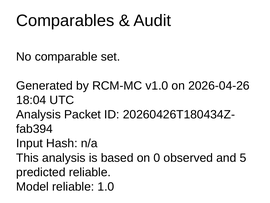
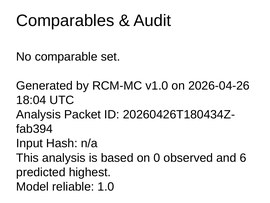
5: 5 -> 6 (243, 157)
predicted reliable: reliable -> highest (90, 172)
